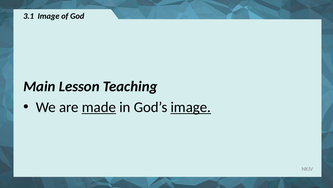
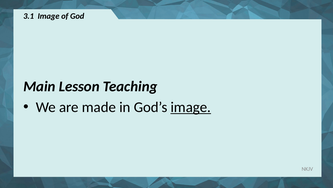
made underline: present -> none (99, 107)
